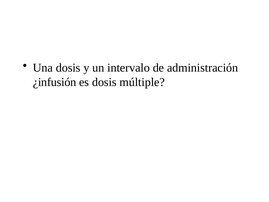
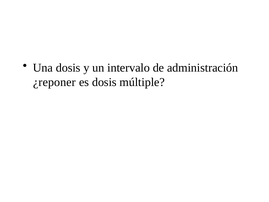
¿infusión: ¿infusión -> ¿reponer (54, 82)
